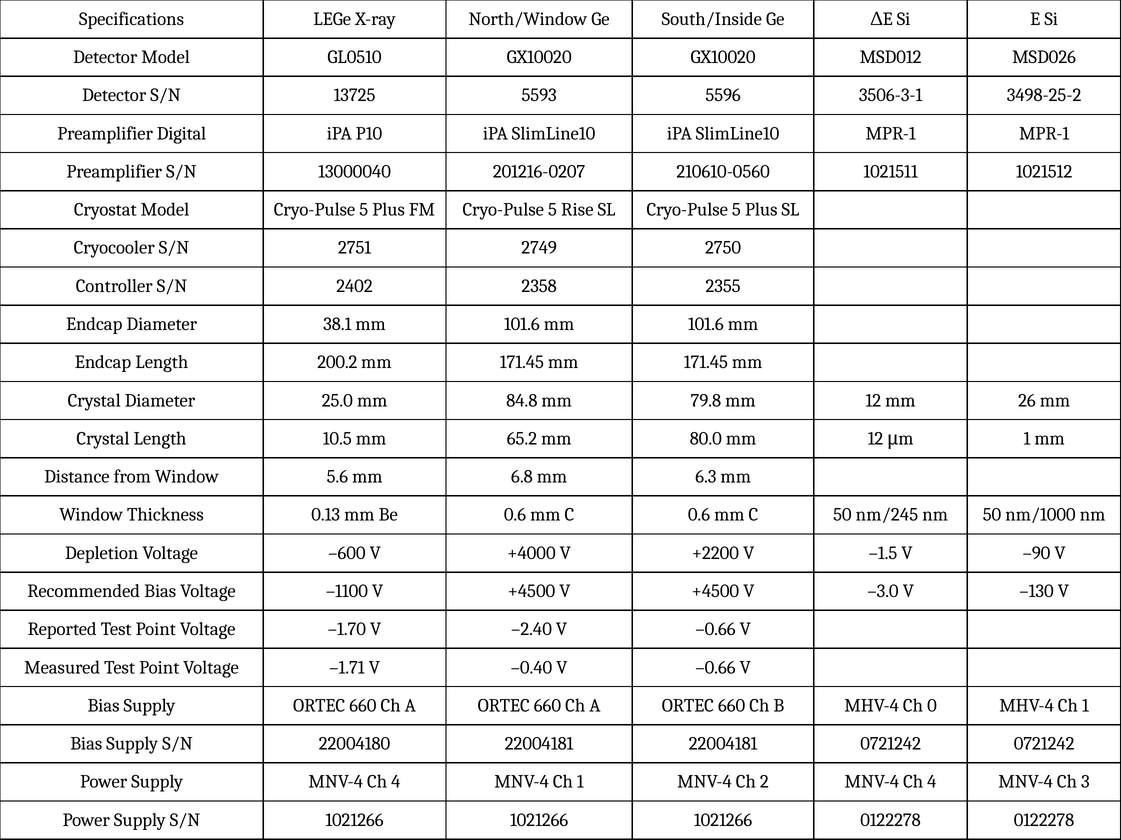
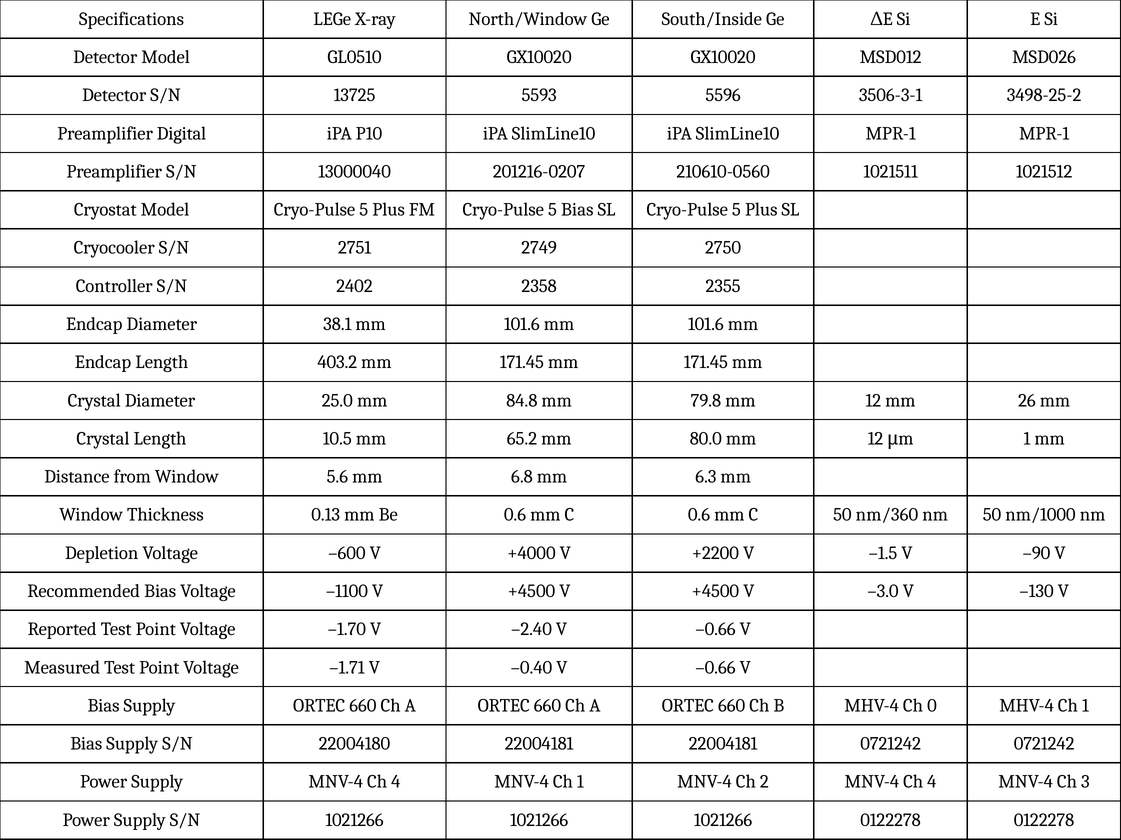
5 Rise: Rise -> Bias (577, 210)
200.2: 200.2 -> 403.2 (337, 363)
nm/245: nm/245 -> nm/360 (887, 515)
